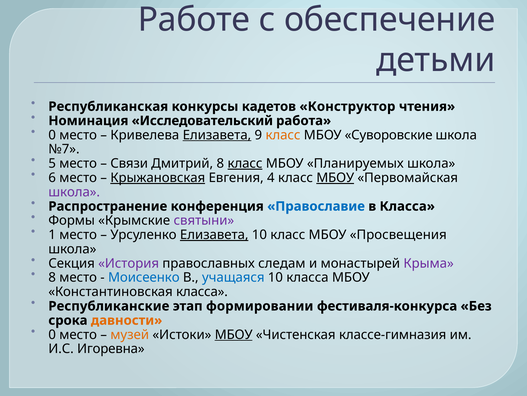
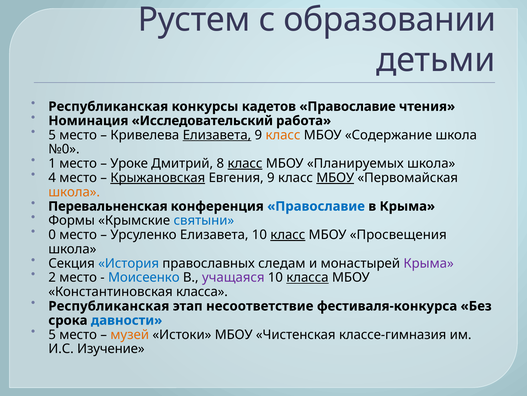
Работе: Работе -> Рустем (194, 20)
обеспечение: обеспечение -> образовании (390, 20)
кадетов Конструктор: Конструктор -> Православие (348, 106)
0: 0 -> 5 (52, 135)
Суворовские: Суворовские -> Содержание (389, 135)
№7: №7 -> №0 (64, 149)
5: 5 -> 1 (52, 163)
Связи: Связи -> Уроке (129, 163)
6: 6 -> 4 (52, 177)
Евгения 4: 4 -> 9 (271, 177)
школа colour: purple -> orange (74, 192)
Распространение: Распространение -> Перевальненская (108, 206)
в Класса: Класса -> Крыма (407, 206)
святыни colour: purple -> blue (204, 220)
1: 1 -> 0 (52, 234)
Елизавета underline: present -> none (214, 234)
класс underline: none -> present (288, 234)
История colour: purple -> blue (129, 263)
8: 8 -> 2 (52, 277)
учащаяся colour: blue -> purple (233, 277)
класса underline: none -> present (307, 277)
Республиканские: Республиканские -> Республиканская (109, 306)
формировании: формировании -> несоответствие (260, 306)
давности colour: orange -> blue (127, 320)
0: 0 -> 5 (52, 334)
МБОУ underline: present -> none (234, 334)
Игоревна: Игоревна -> Изучение (111, 348)
